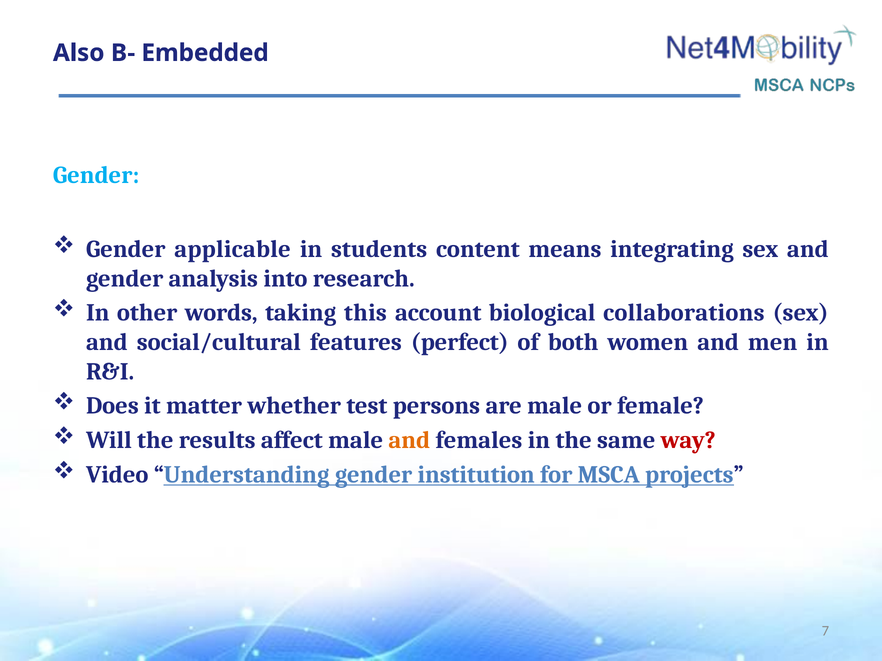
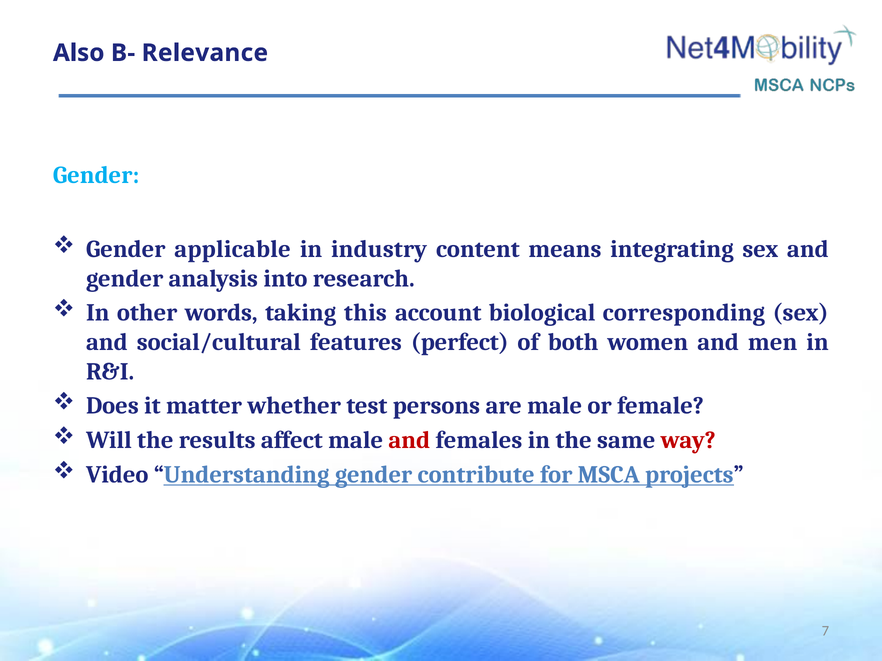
Embedded: Embedded -> Relevance (205, 53)
students: students -> industry (379, 249)
collaborations: collaborations -> corresponding (684, 313)
and colour: orange -> red (409, 440)
institution: institution -> contribute (476, 475)
